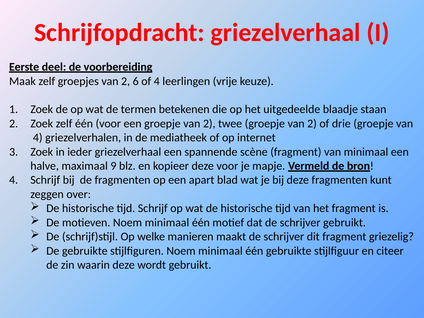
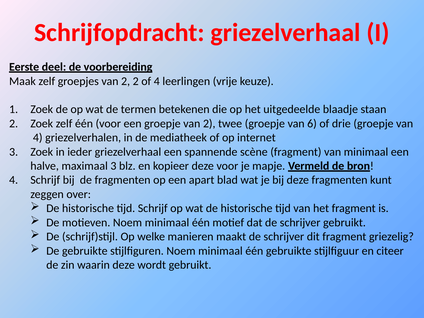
2 6: 6 -> 2 (136, 81)
twee groepje van 2: 2 -> 6 (312, 124)
maximaal 9: 9 -> 3 (113, 166)
